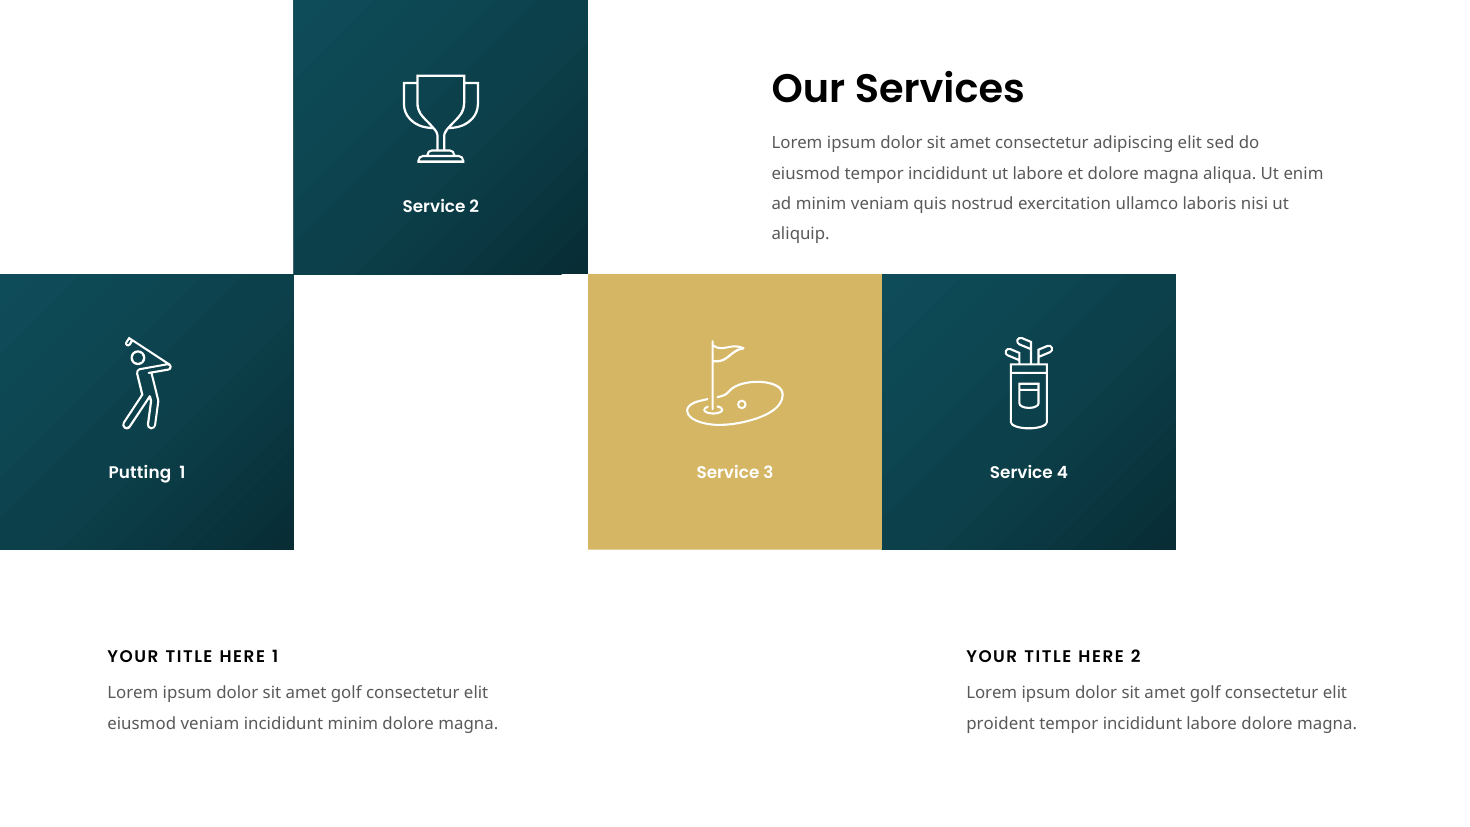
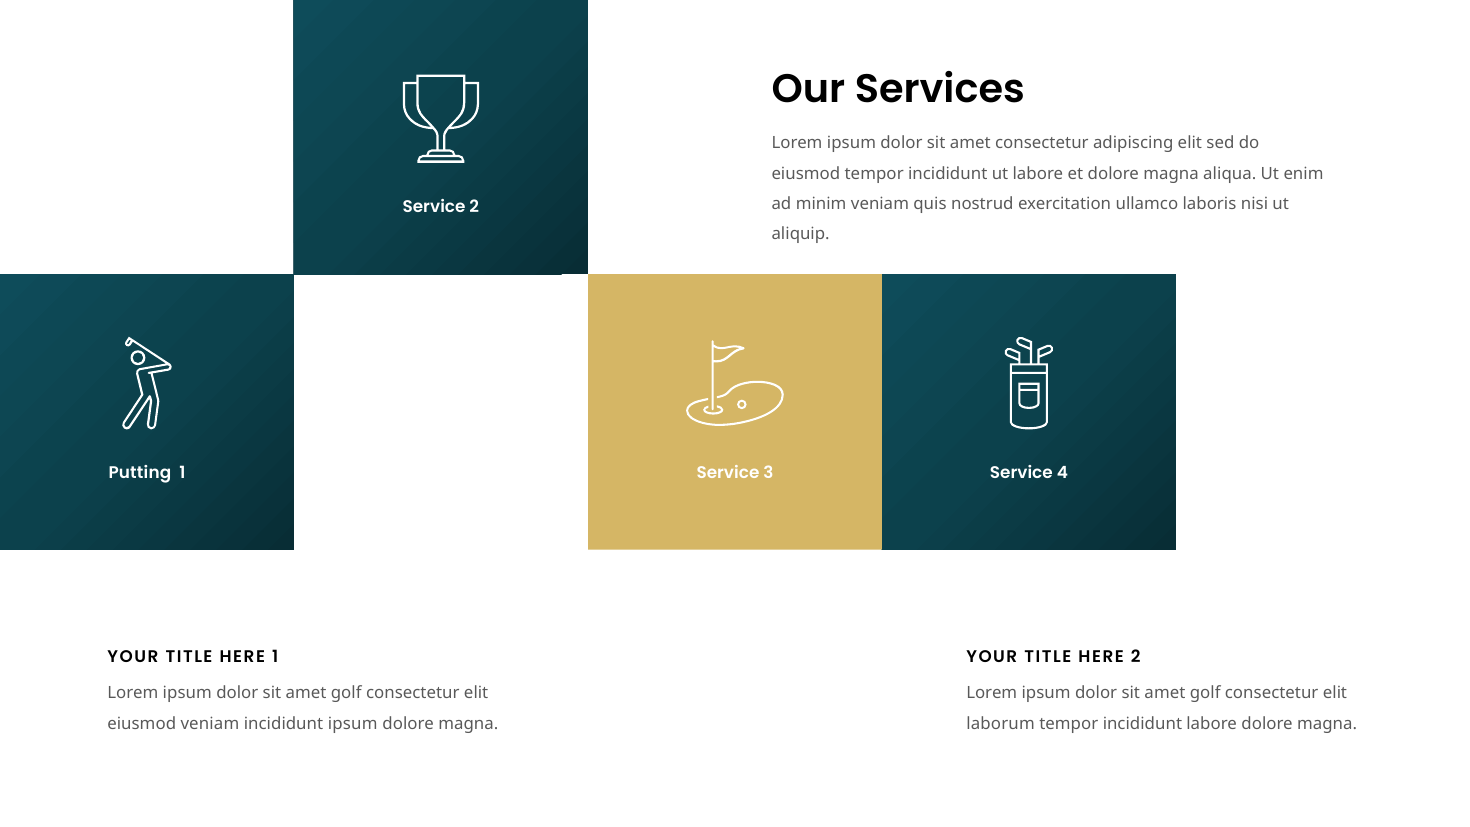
incididunt minim: minim -> ipsum (353, 724)
proident: proident -> laborum (1001, 724)
